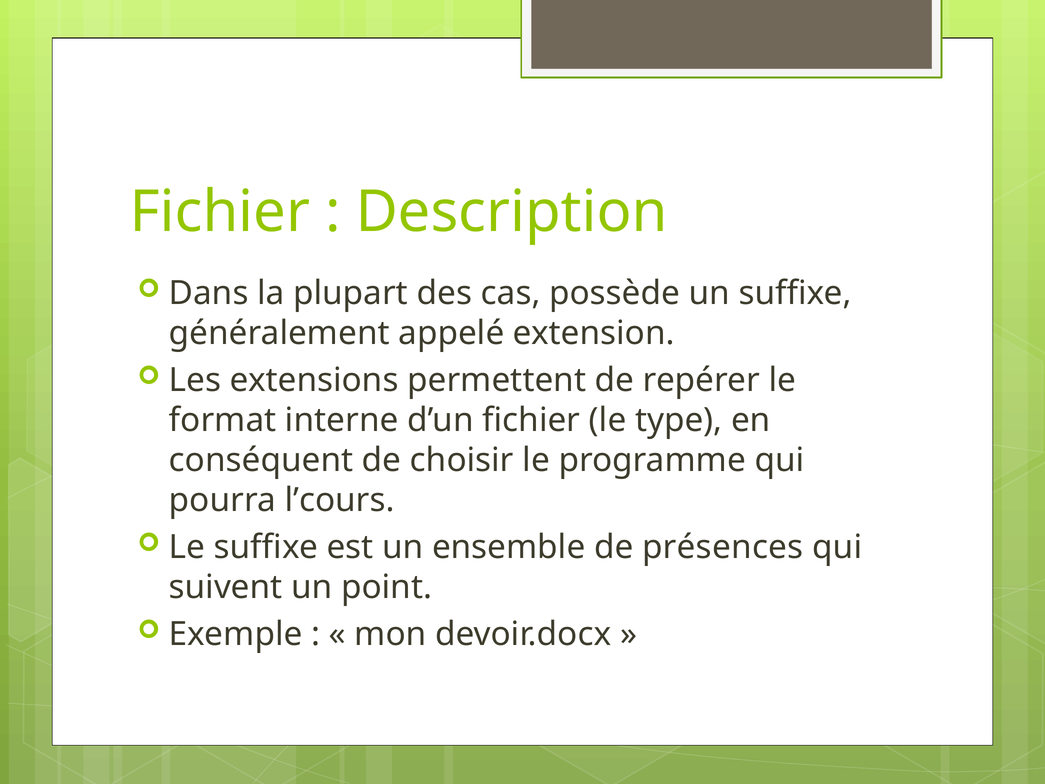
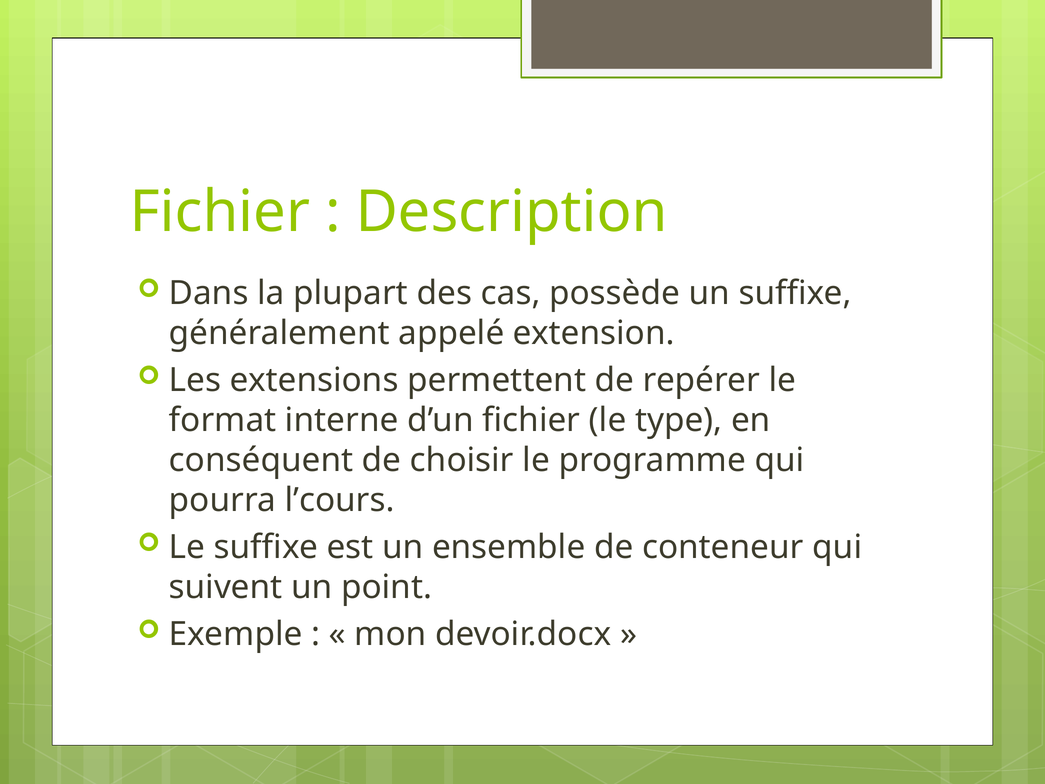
présences: présences -> conteneur (723, 547)
